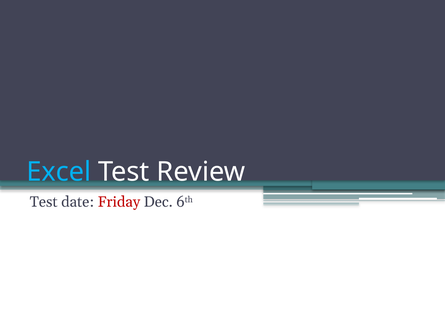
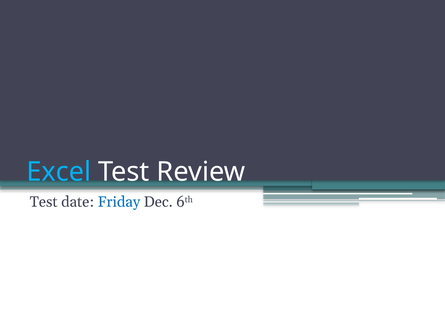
Friday colour: red -> blue (119, 202)
